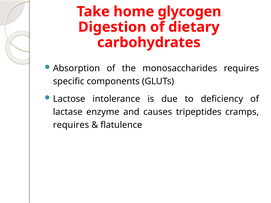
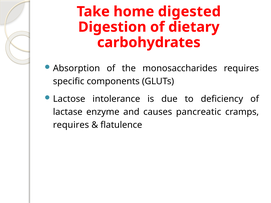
glycogen: glycogen -> digested (189, 12)
tripeptides: tripeptides -> pancreatic (199, 112)
